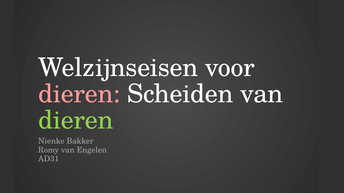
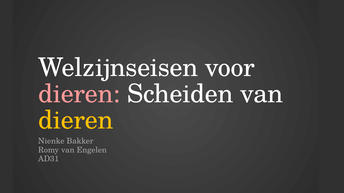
dieren colour: light green -> yellow (76, 120)
